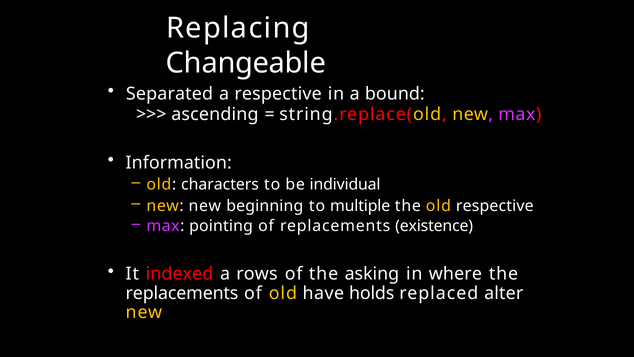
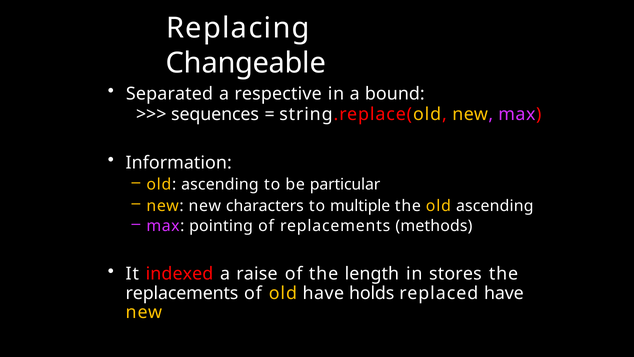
ascending: ascending -> sequences (215, 114)
characters: characters -> ascending (220, 184)
individual: individual -> particular (345, 184)
beginning: beginning -> characters (265, 206)
the old respective: respective -> ascending (495, 206)
existence: existence -> methods (434, 226)
rows: rows -> raise (257, 274)
asking: asking -> length (372, 274)
where: where -> stores (455, 274)
replaced alter: alter -> have (504, 293)
